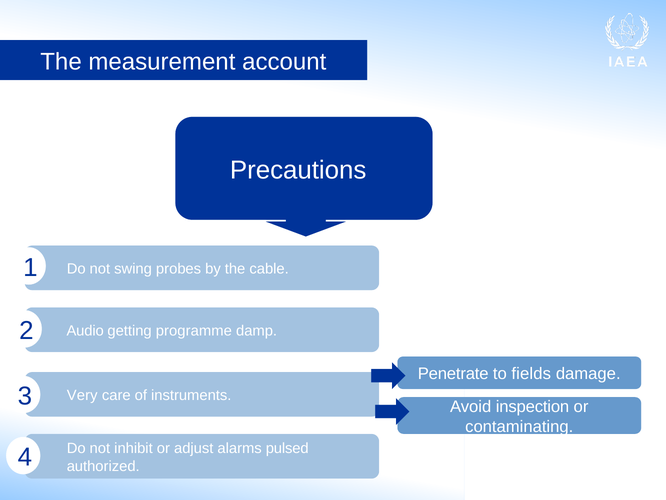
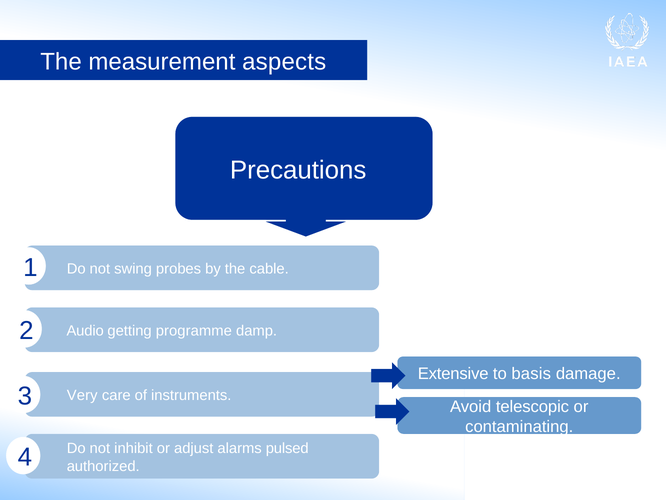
account: account -> aspects (284, 62)
Penetrate: Penetrate -> Extensive (453, 374)
fields: fields -> basis (531, 374)
inspection: inspection -> telescopic (532, 406)
